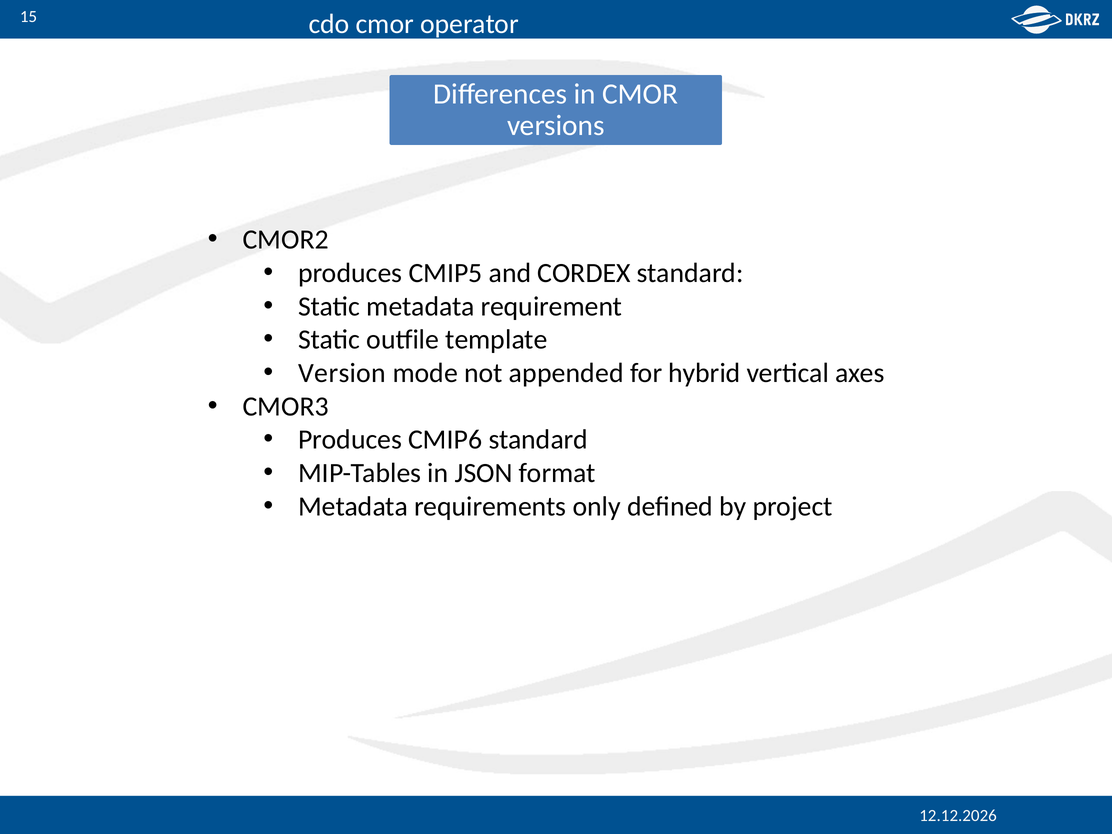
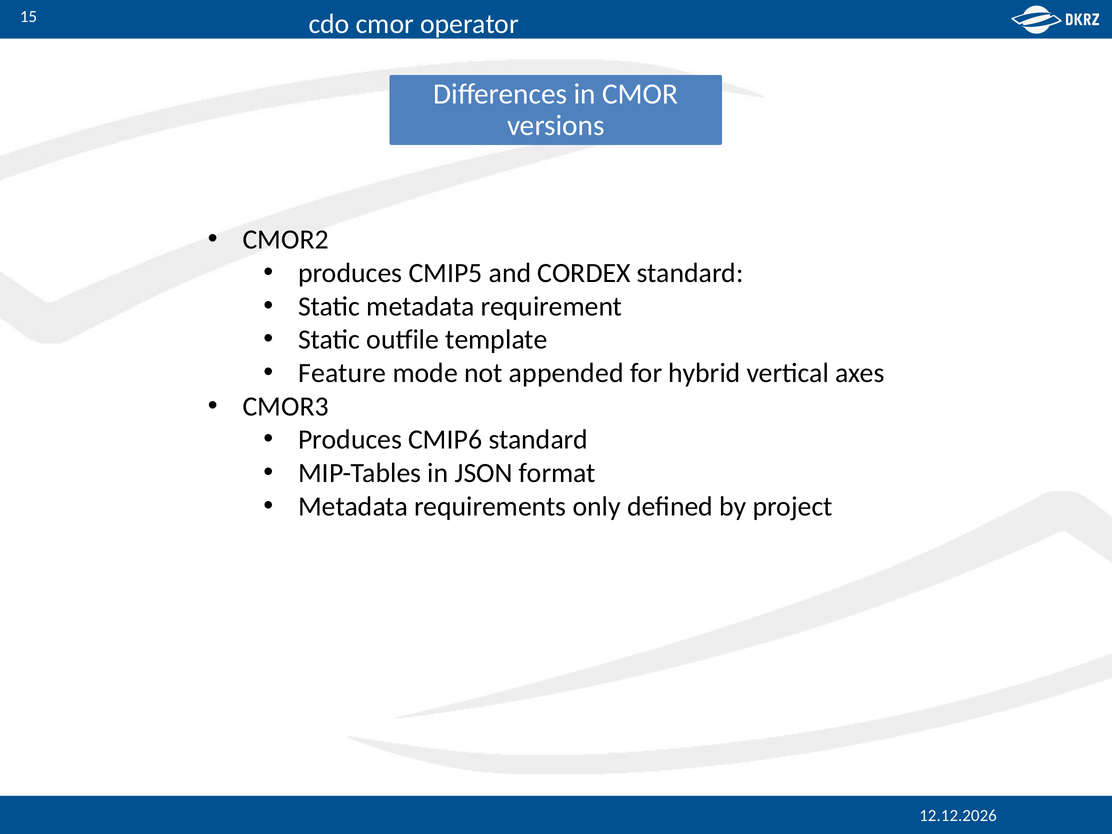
Version: Version -> Feature (342, 373)
